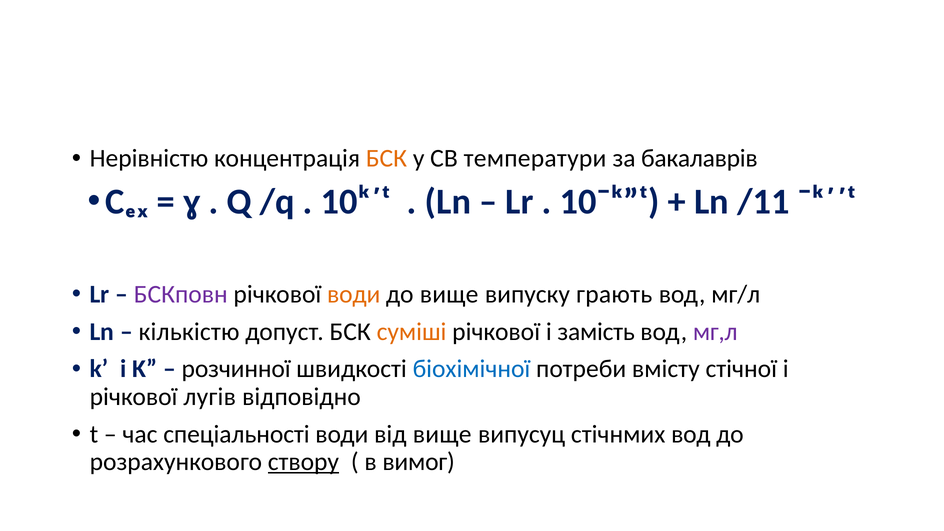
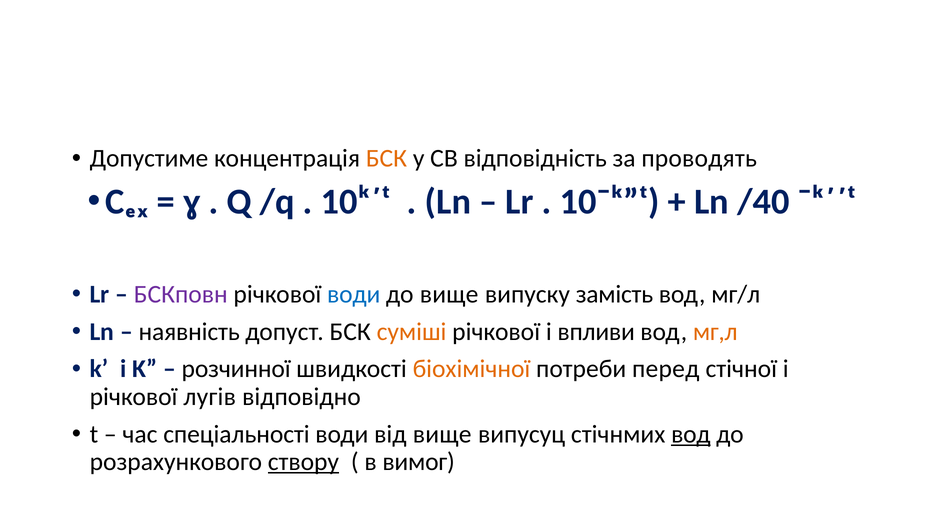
Нерівністю: Нерівністю -> Допустиме (149, 159)
температури: температури -> відповідність (535, 159)
бакалаврів: бакалаврів -> проводять (699, 159)
/11: /11 -> /40 (763, 202)
води colour: orange -> blue (354, 294)
грають: грають -> замість (615, 294)
кількістю: кількістю -> наявність (189, 332)
замість: замість -> впливи (596, 332)
мг,л colour: purple -> orange (715, 332)
біохімічної colour: blue -> orange (471, 369)
вмісту: вмісту -> перед (666, 369)
вод underline: none -> present (691, 434)
